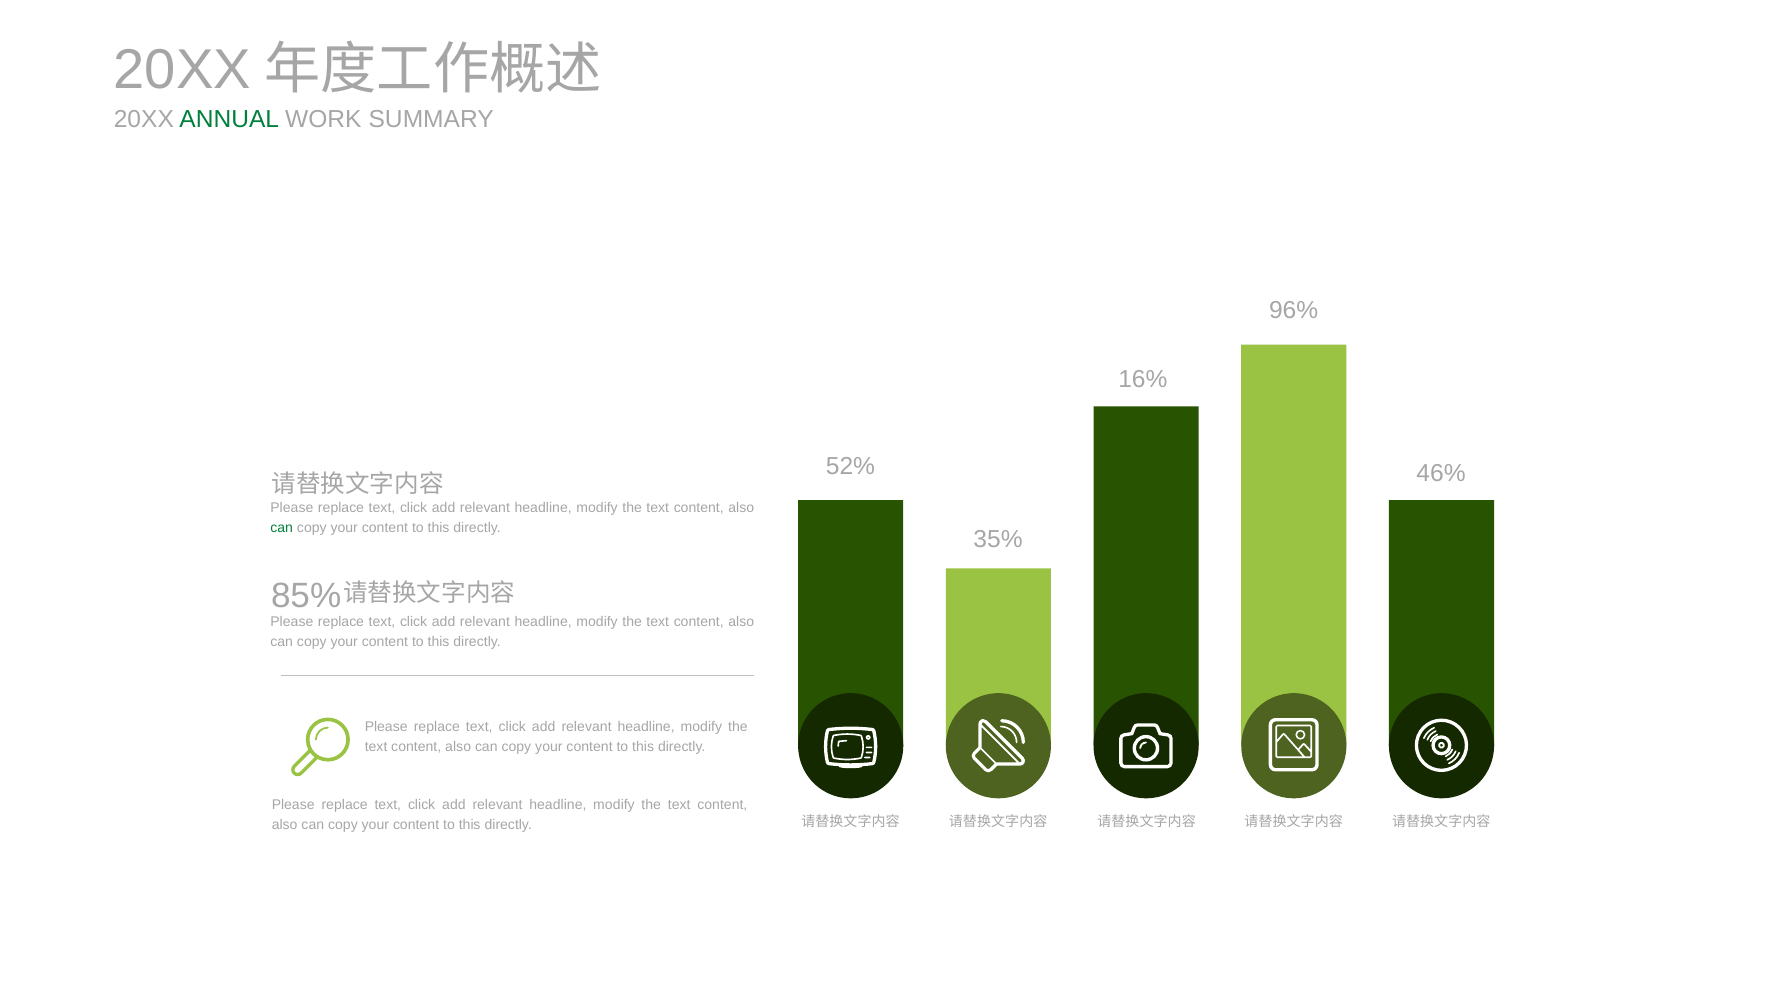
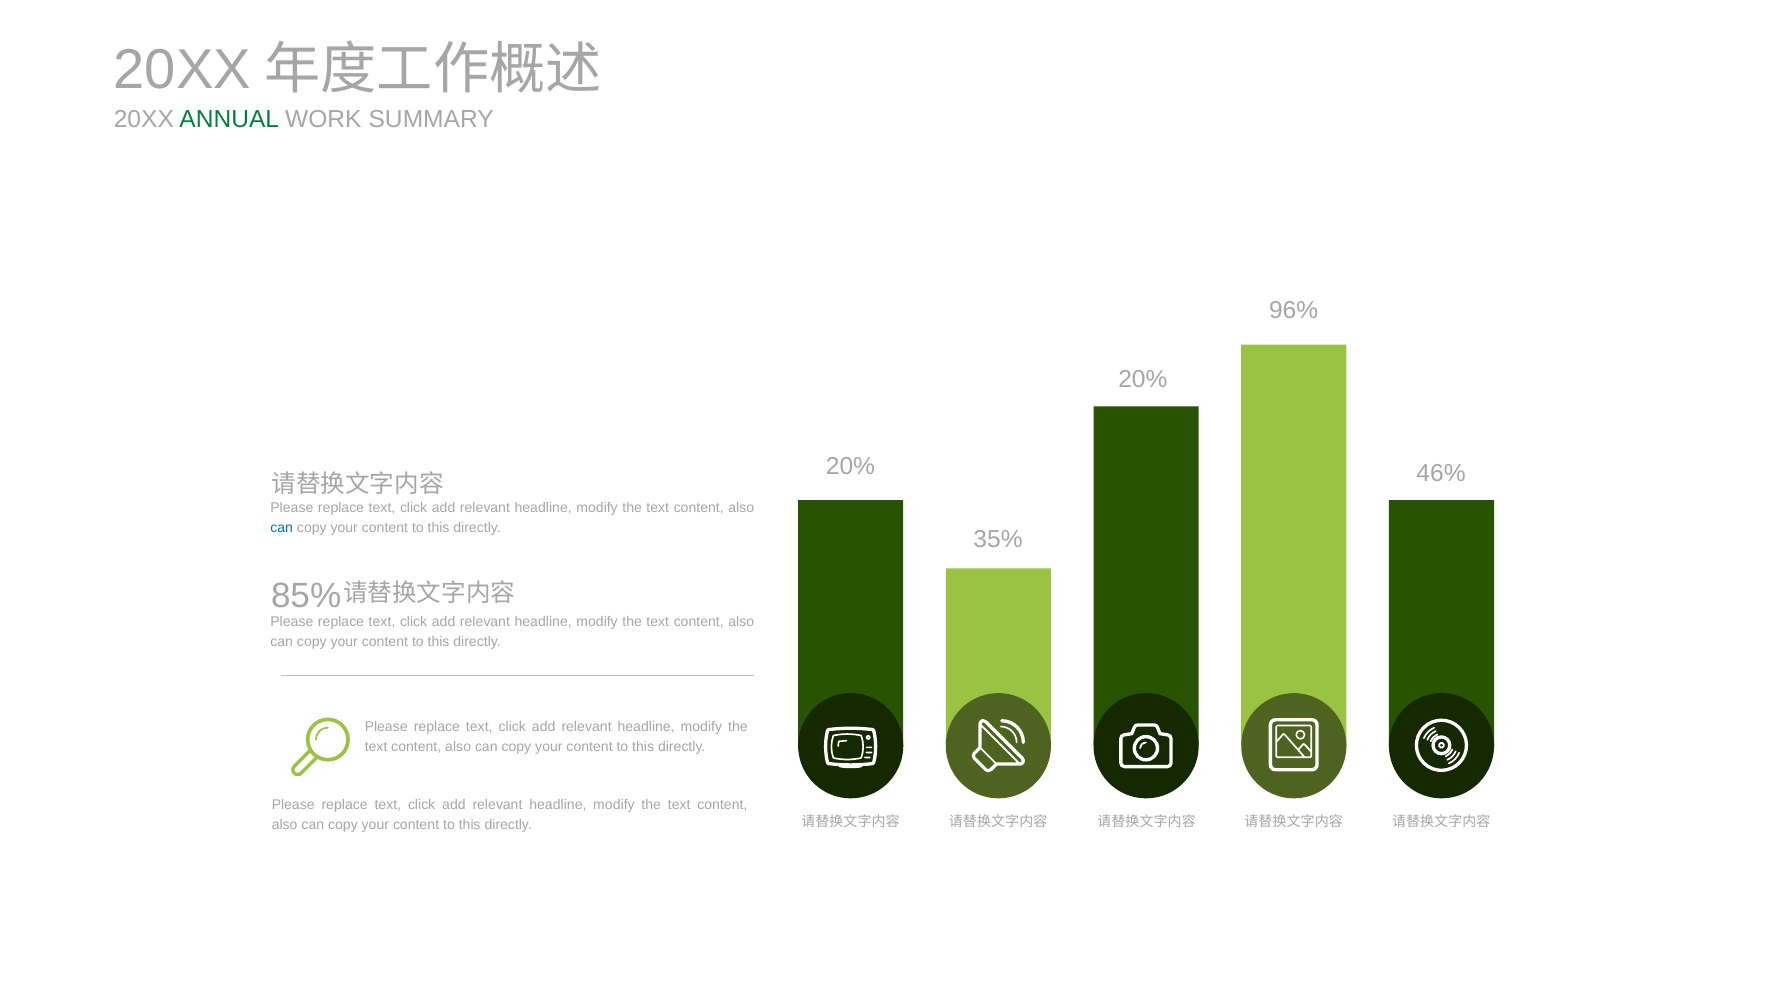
16%: 16% -> 20% (1143, 380)
52%: 52% -> 20% (850, 466)
can colour: green -> blue (282, 528)
